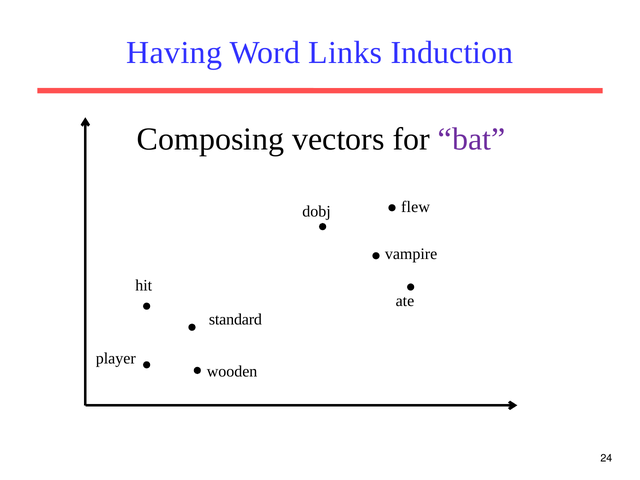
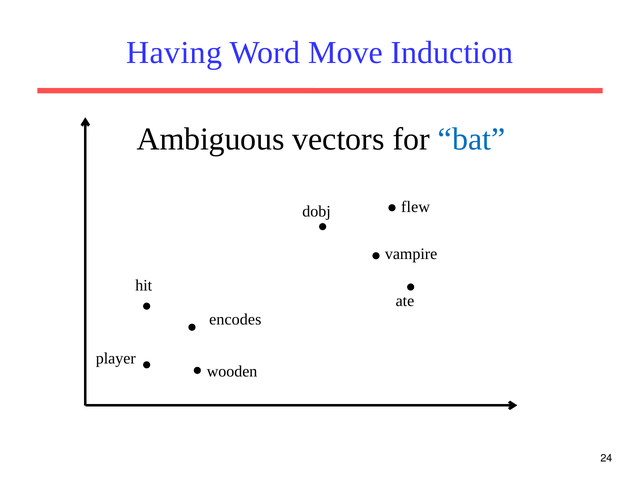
Links: Links -> Move (345, 53)
Composing: Composing -> Ambiguous (211, 139)
bat colour: purple -> blue (472, 139)
standard: standard -> encodes (235, 320)
